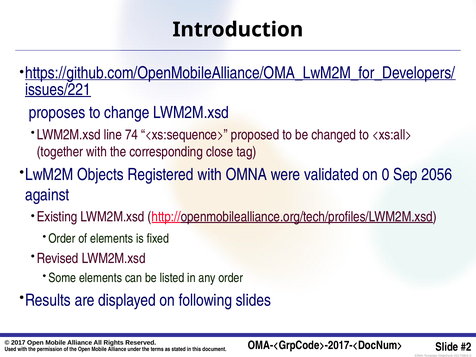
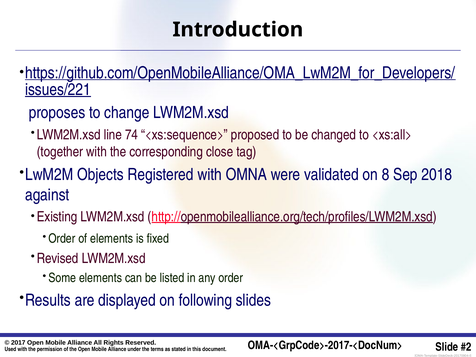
0: 0 -> 8 (386, 175)
2056: 2056 -> 2018 (437, 175)
